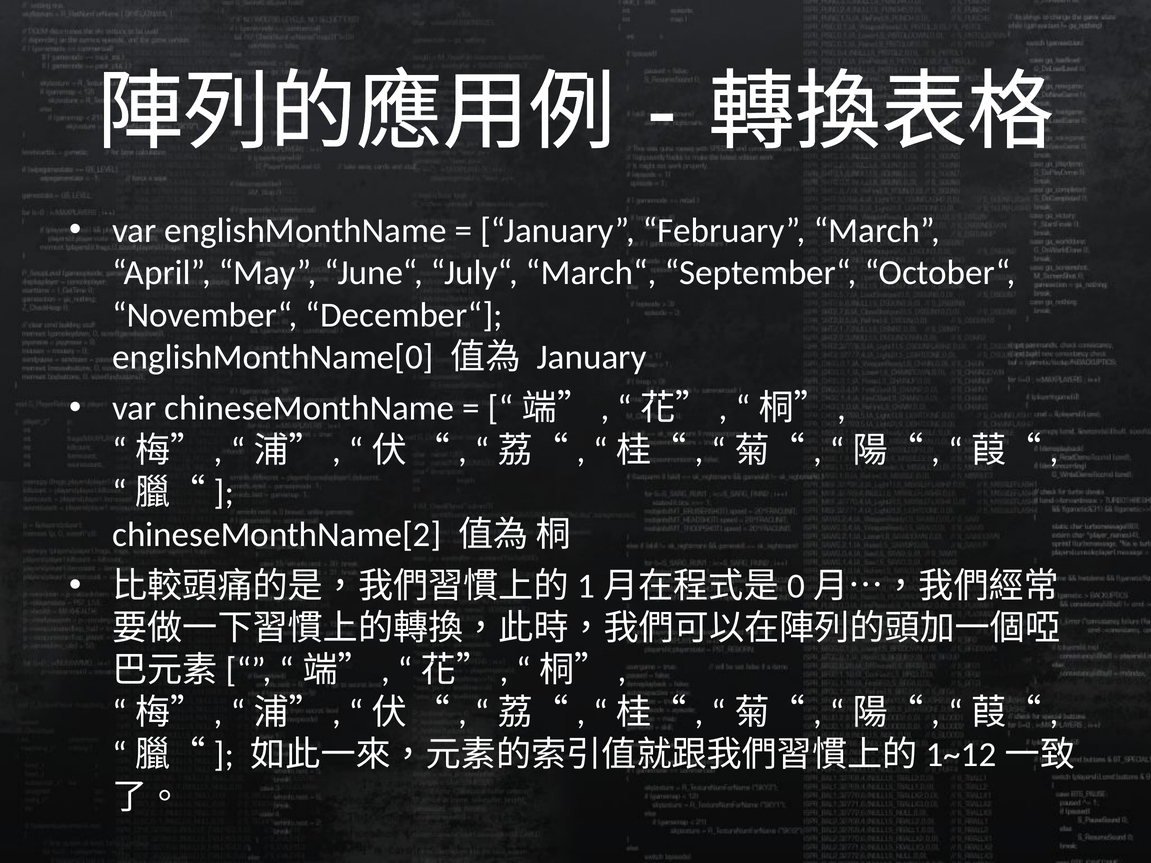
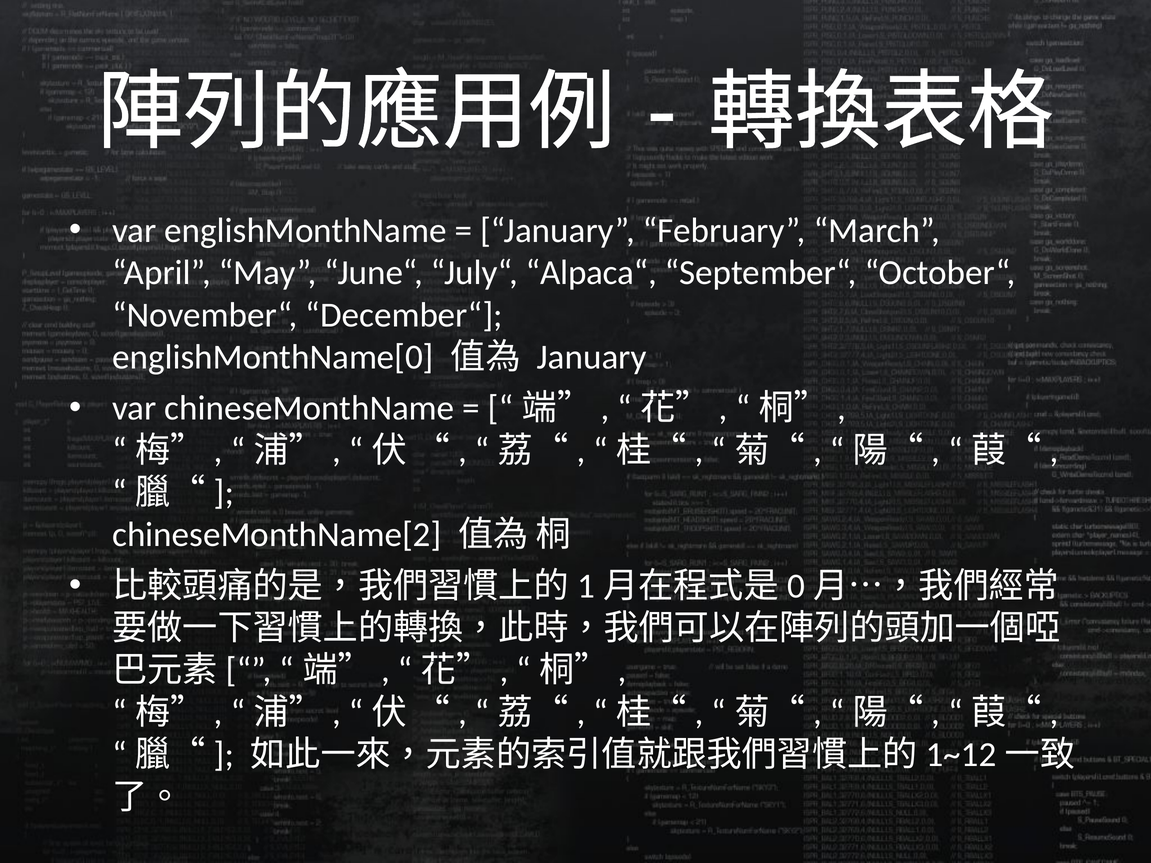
March“: March“ -> Alpaca“ (591, 273)
